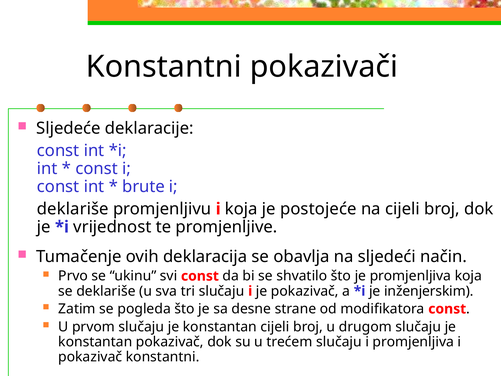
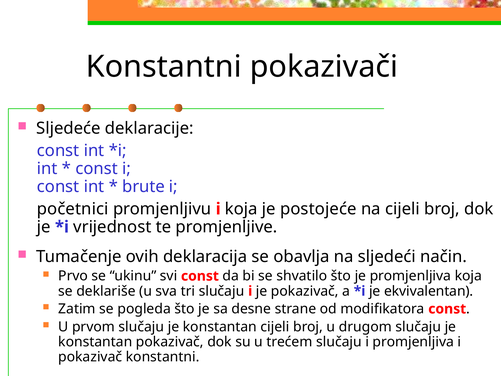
deklariše: deklariše -> početnici (73, 209)
inženjerskim: inženjerskim -> ekvivalentan (429, 291)
